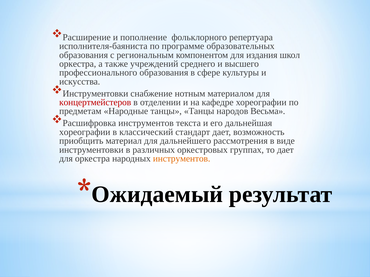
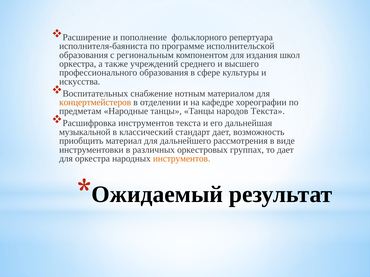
образовательных: образовательных -> исполнительской (241, 46)
Инструментовки: Инструментовки -> Воспитательных (95, 94)
концертмейстеров colour: red -> orange (95, 103)
народов Весьма: Весьма -> Текста (268, 111)
хореографии: хореографии -> музыкальной (85, 132)
